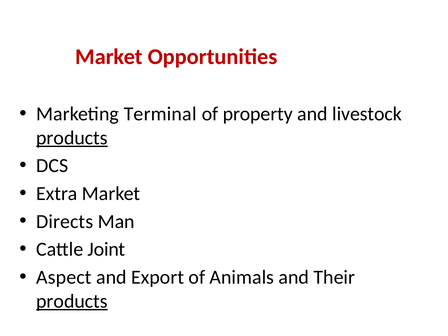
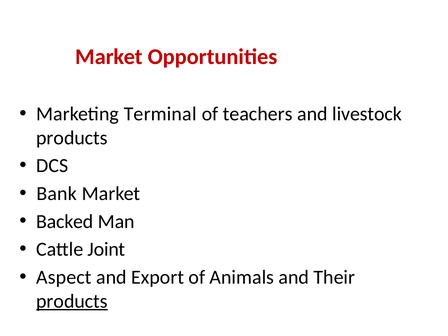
property: property -> teachers (258, 114)
products underline: present -> none (72, 138)
Extra: Extra -> Bank (57, 194)
Directs: Directs -> Backed (65, 221)
